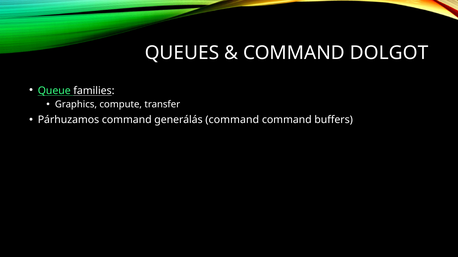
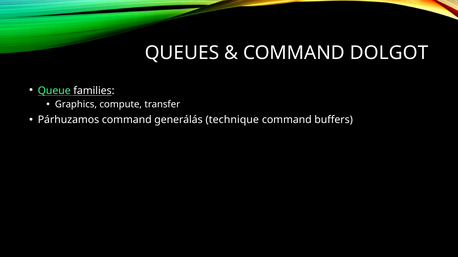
generálás command: command -> technique (232, 120)
